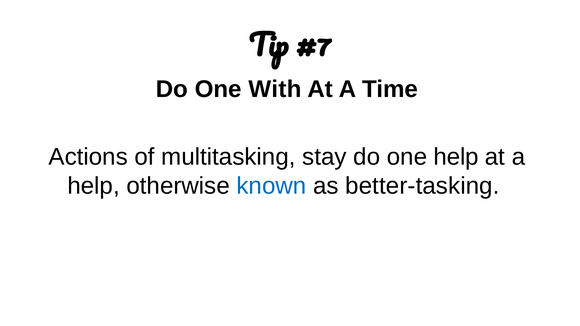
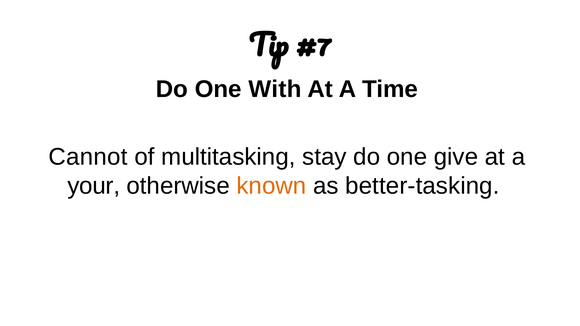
Actions: Actions -> Cannot (88, 157)
one help: help -> give (456, 157)
help: help -> your (94, 186)
known colour: blue -> orange (271, 186)
